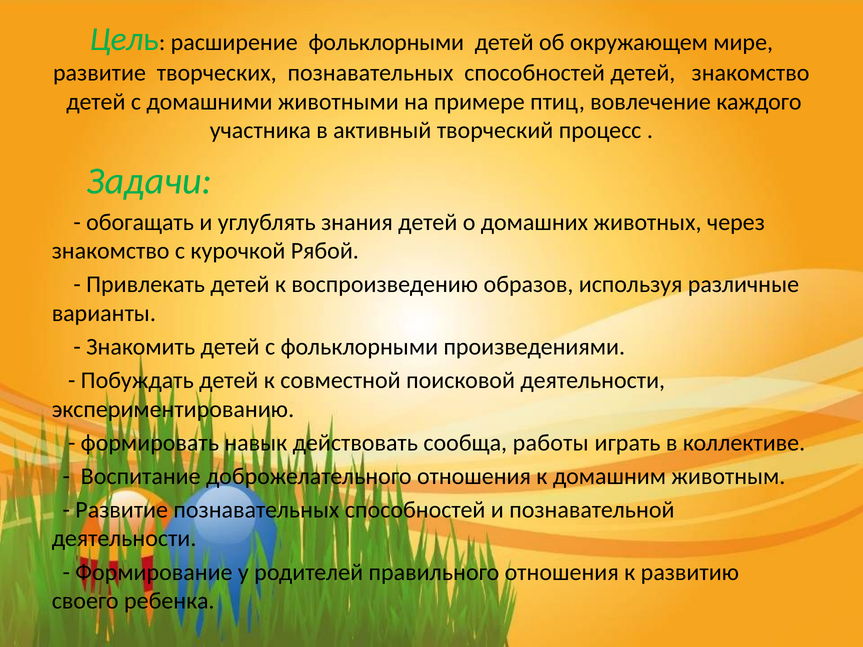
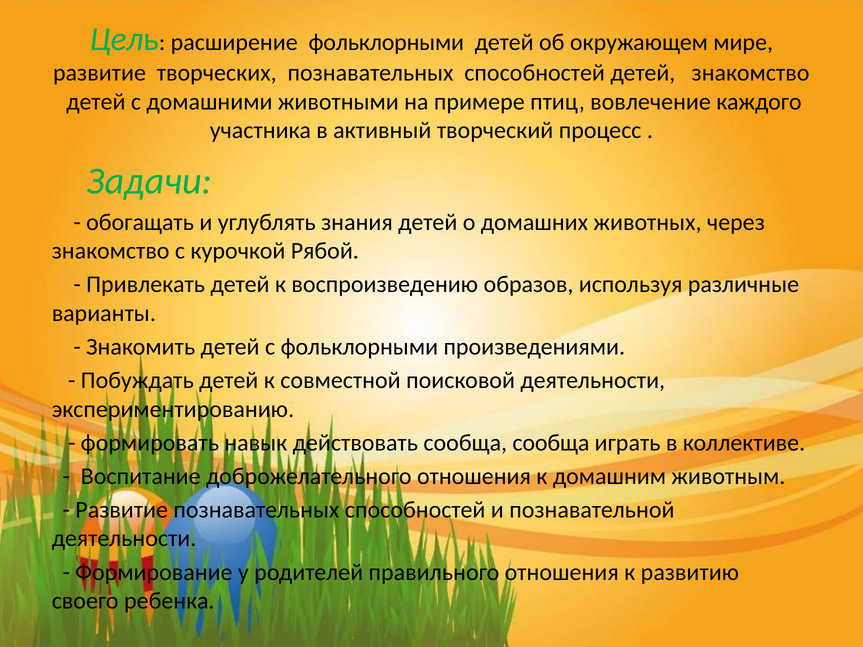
сообща работы: работы -> сообща (551, 443)
